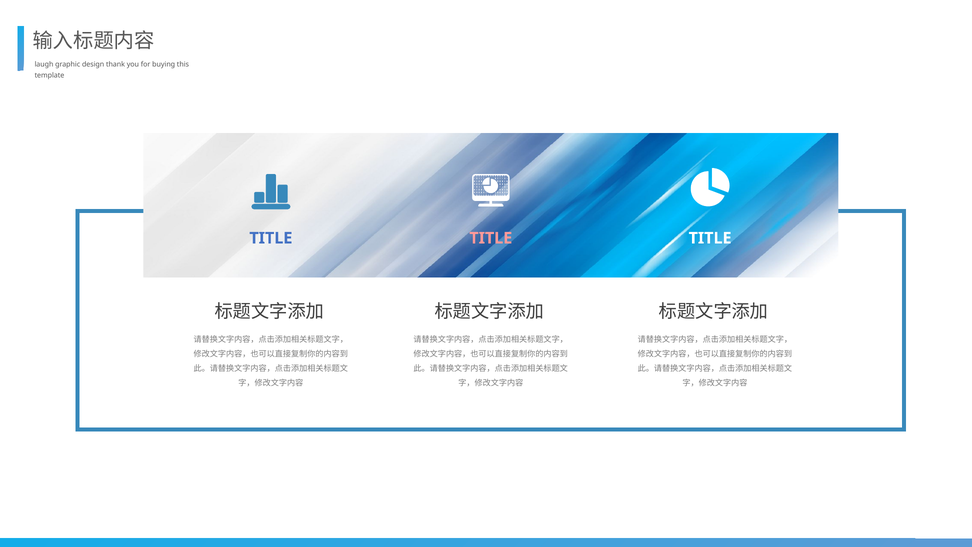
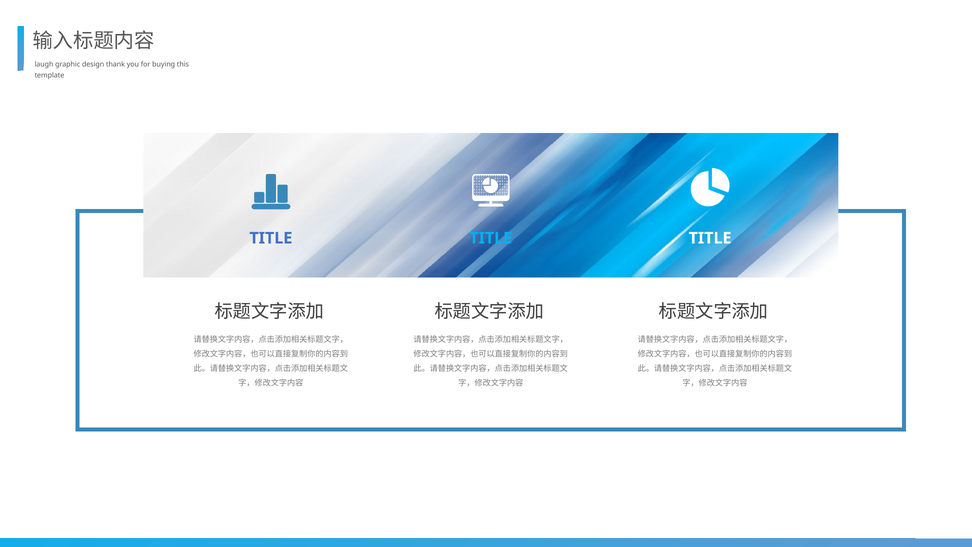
TITLE colour: pink -> light blue (491, 238)
